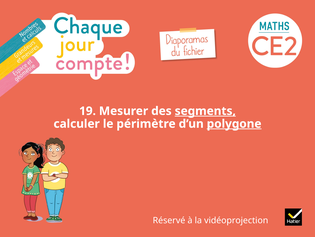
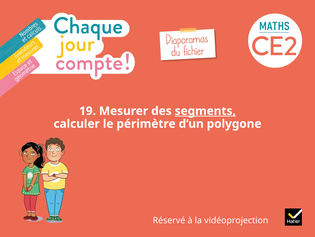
polygone underline: present -> none (234, 123)
